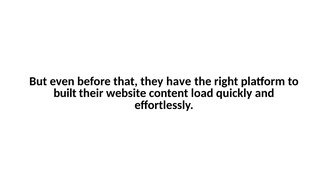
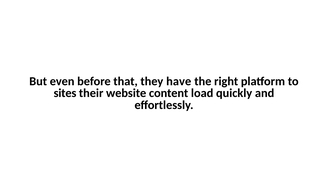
built: built -> sites (65, 93)
